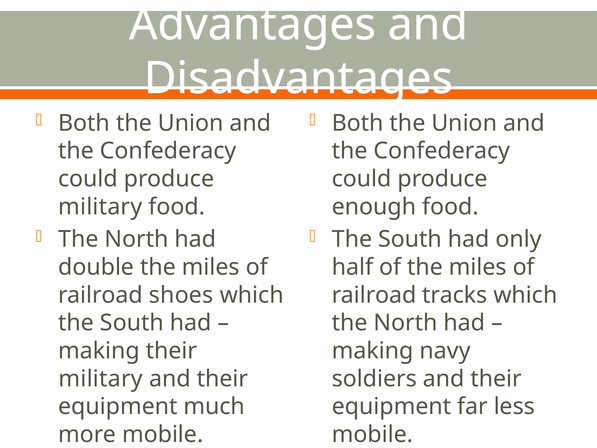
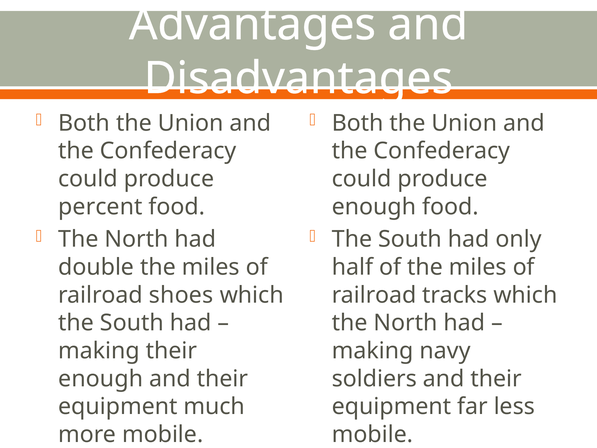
military: military -> percent (100, 207)
military: military -> enough (101, 379)
